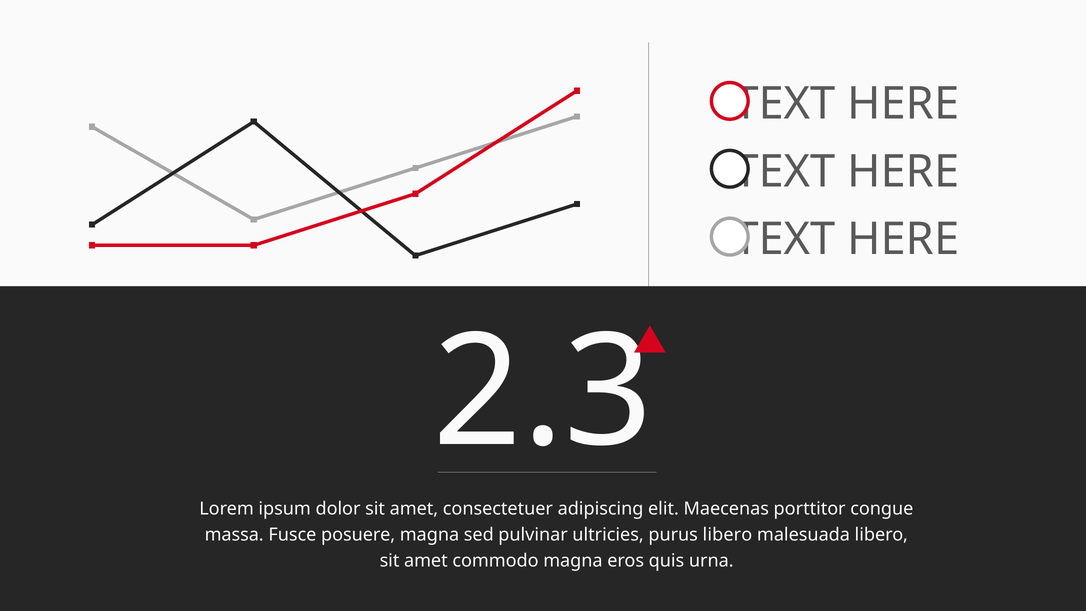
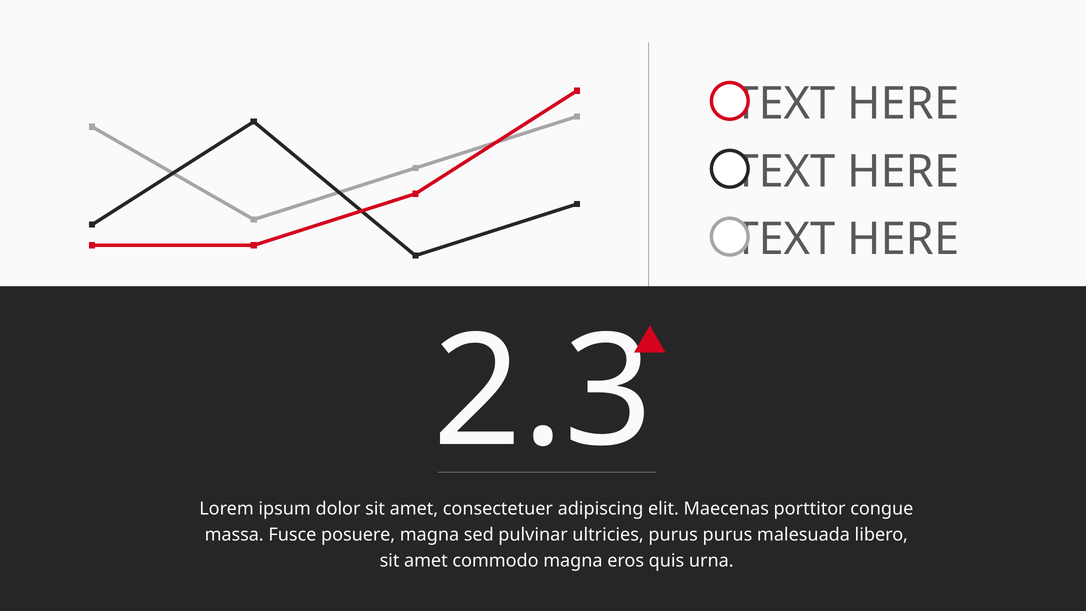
purus libero: libero -> purus (727, 535)
